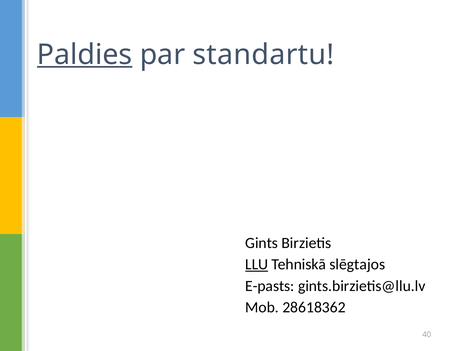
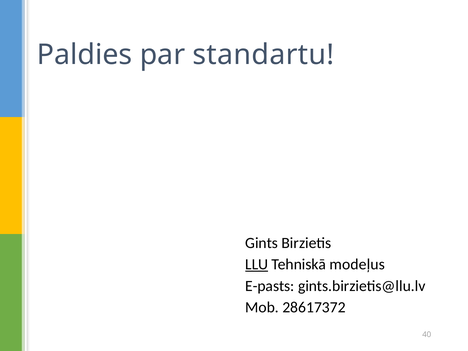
Paldies underline: present -> none (85, 55)
slēgtajos: slēgtajos -> modeļus (357, 264)
28618362: 28618362 -> 28617372 (314, 307)
